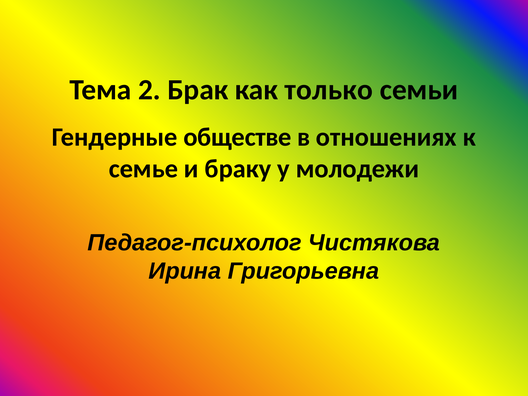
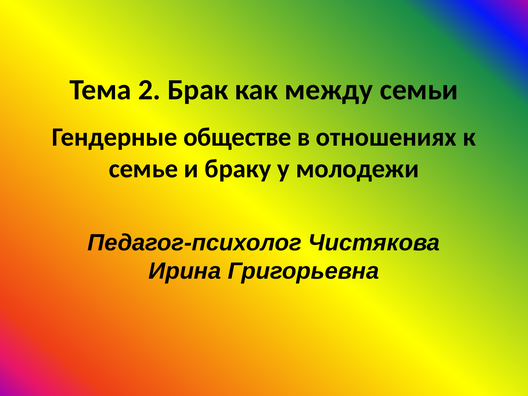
только: только -> между (329, 90)
